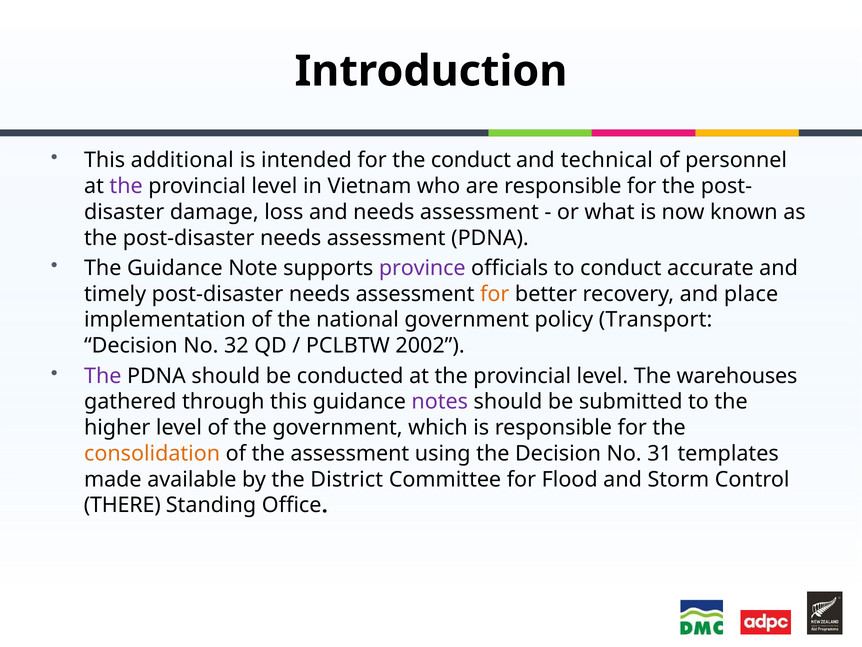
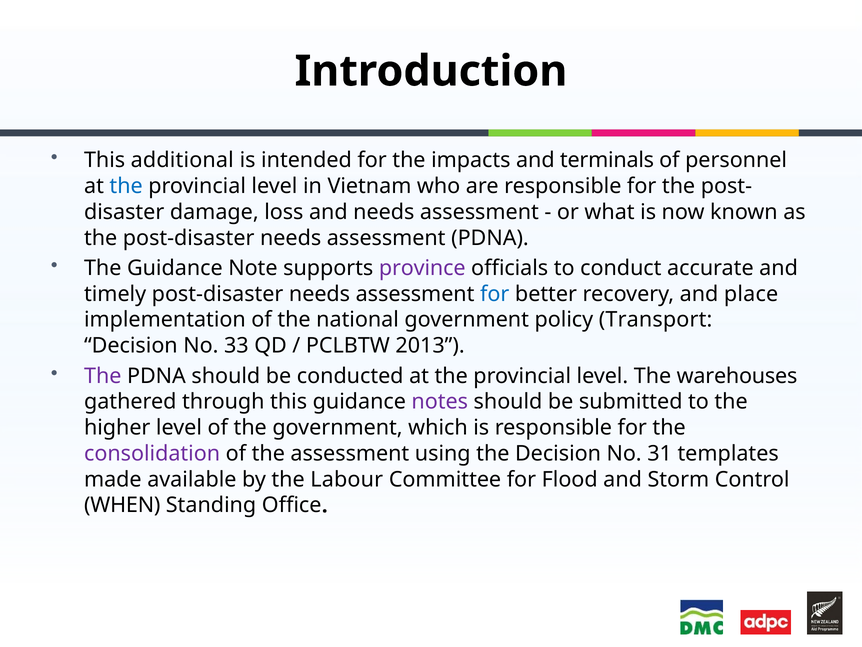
the conduct: conduct -> impacts (471, 160)
technical: technical -> terminals (607, 160)
the colour: purple -> blue (126, 186)
for colour: orange -> blue (495, 294)
32: 32 -> 33 (236, 345)
2002: 2002 -> 2013 (430, 345)
consolidation colour: orange -> purple (152, 453)
District: District -> Labour (347, 479)
THERE: THERE -> WHEN (122, 505)
